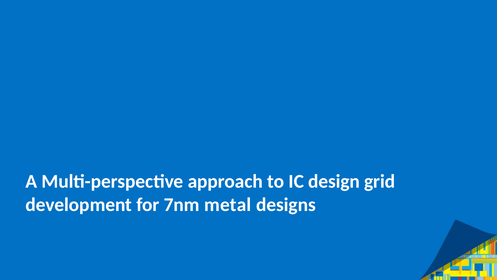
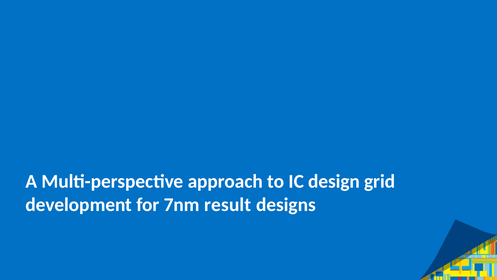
metal: metal -> result (228, 204)
